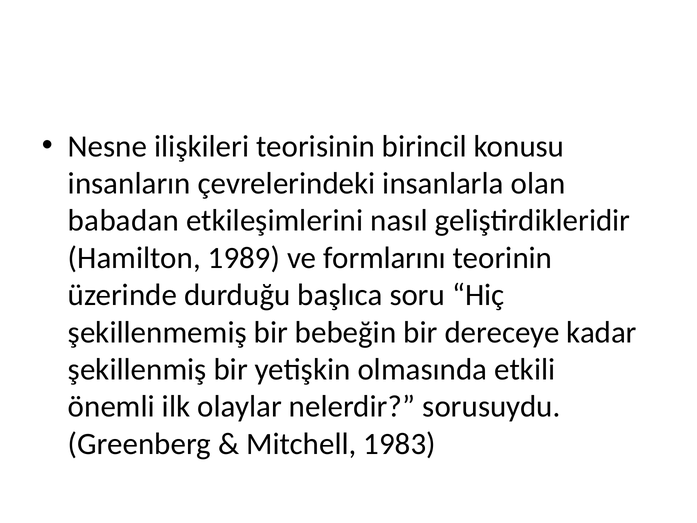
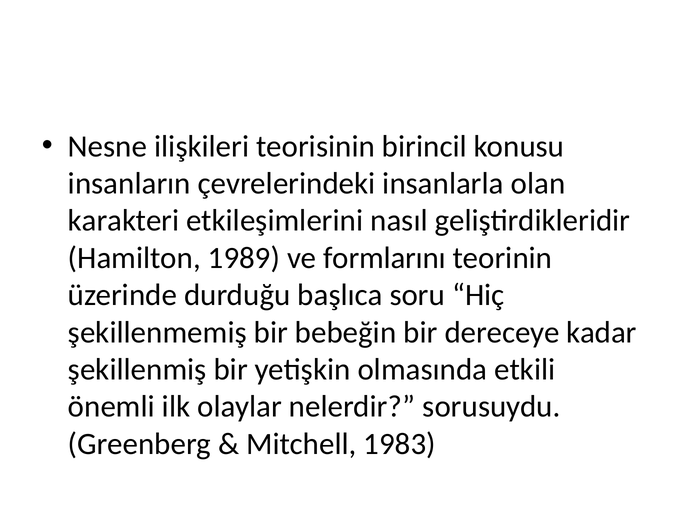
babadan: babadan -> karakteri (124, 221)
